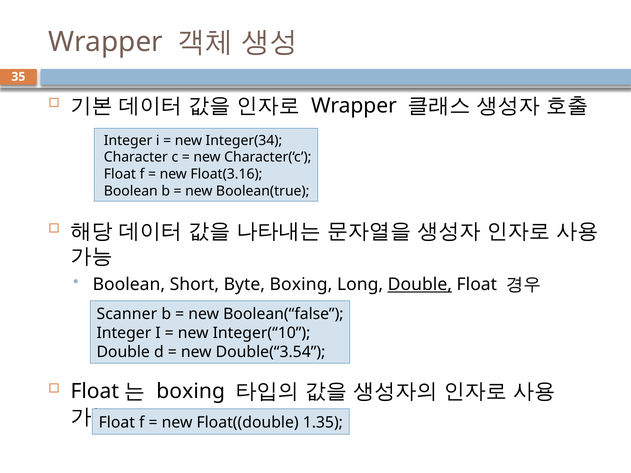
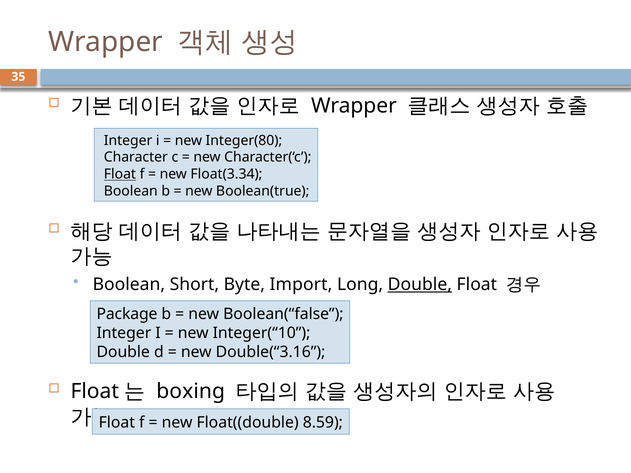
Integer(34: Integer(34 -> Integer(80 (244, 141)
Float underline: none -> present (120, 174)
Float(3.16: Float(3.16 -> Float(3.34 (226, 174)
Byte Boxing: Boxing -> Import (301, 284)
Scanner: Scanner -> Package (127, 314)
Double(“3.54: Double(“3.54 -> Double(“3.16 (271, 352)
1.35: 1.35 -> 8.59 (323, 423)
